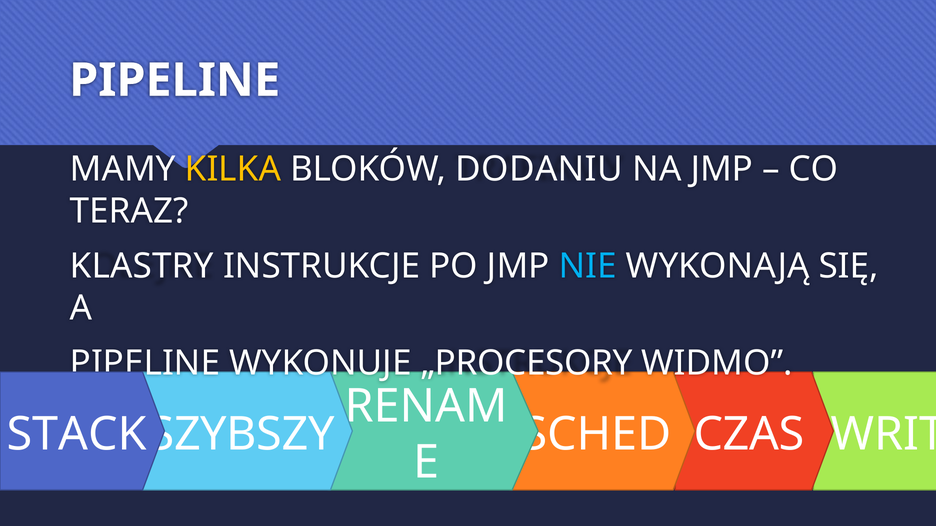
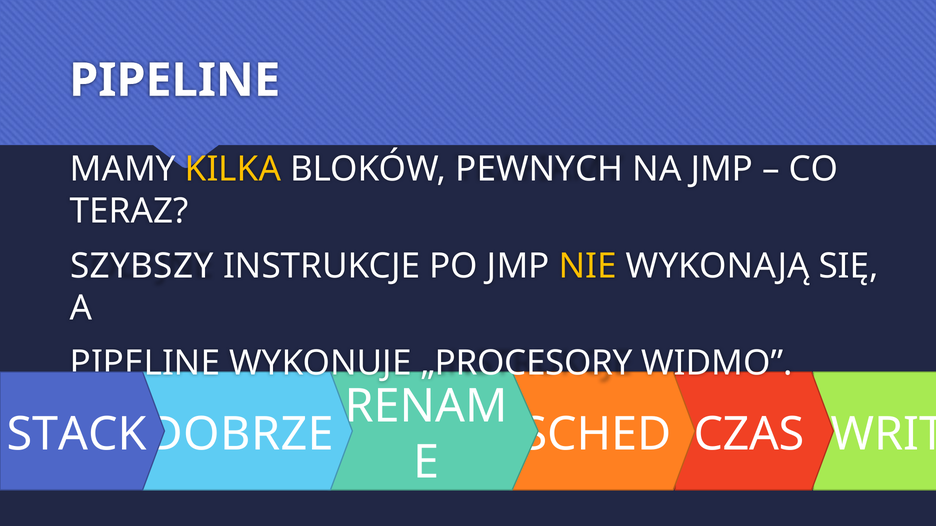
DODANIU: DODANIU -> PEWNYCH (539, 169)
KLASTRY: KLASTRY -> SZYBSZY (142, 266)
NIE colour: light blue -> yellow (588, 266)
SZYBSZY: SZYBSZY -> DOBRZE (241, 435)
